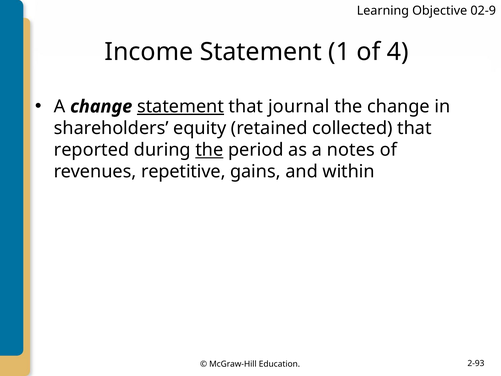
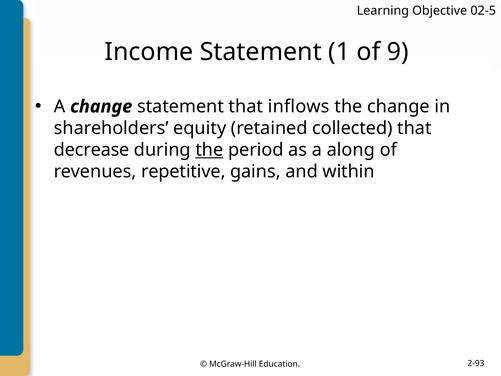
02-9: 02-9 -> 02-5 (483, 11)
4: 4 -> 9 (398, 52)
statement underline: present -> none (181, 106)
journal: journal -> inflows (299, 106)
reported: reported -> decrease (92, 150)
notes: notes -> along (351, 150)
